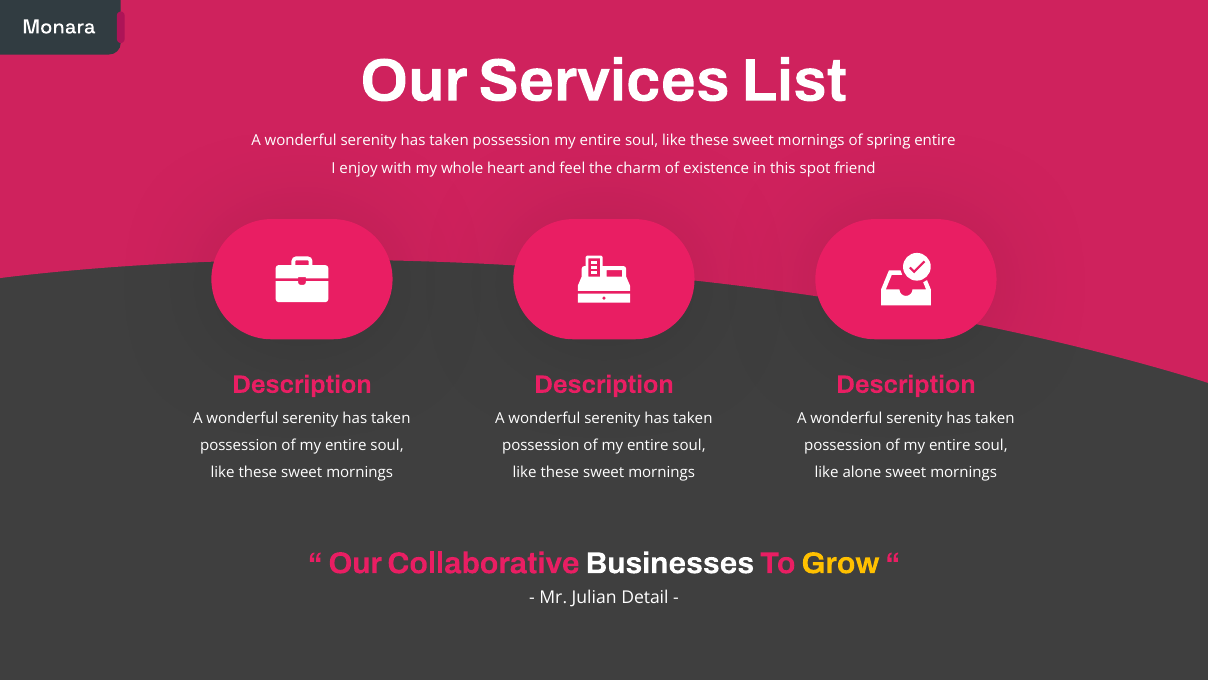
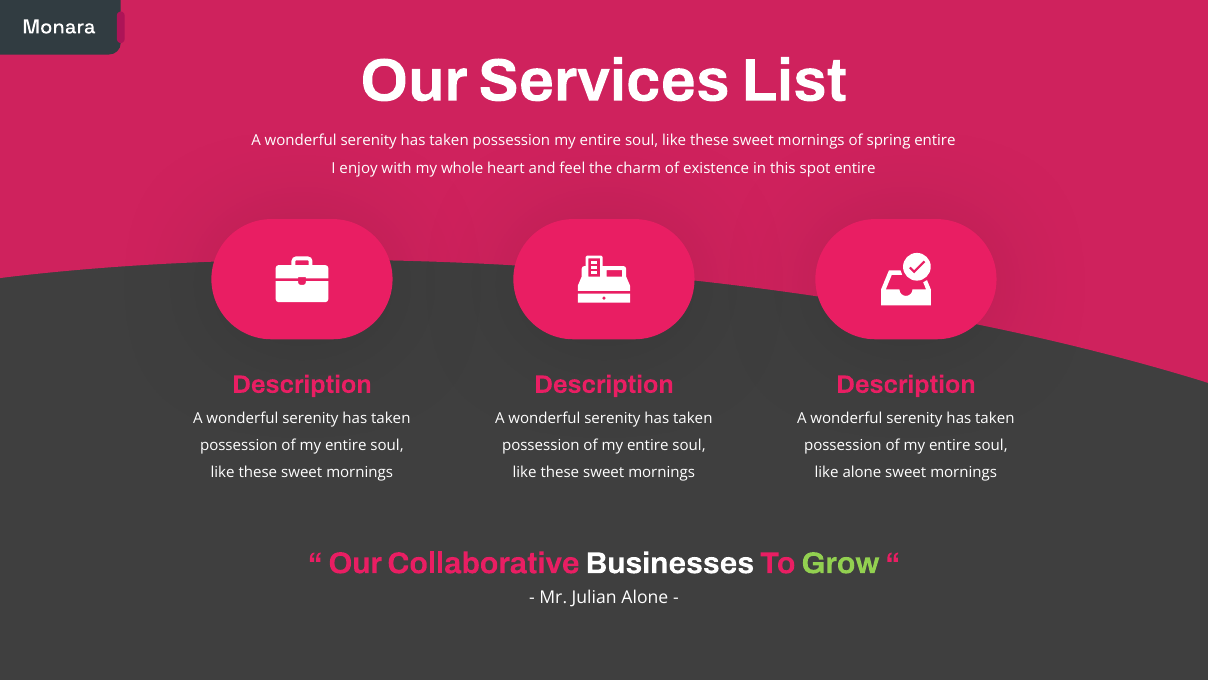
spot friend: friend -> entire (855, 168)
Grow colour: yellow -> light green (840, 563)
Julian Detail: Detail -> Alone (645, 597)
